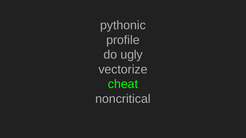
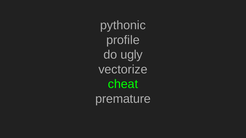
noncritical: noncritical -> premature (123, 99)
